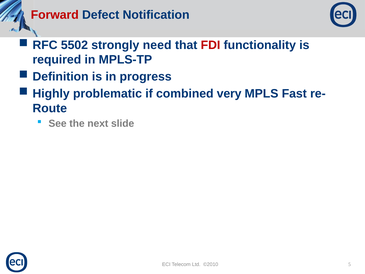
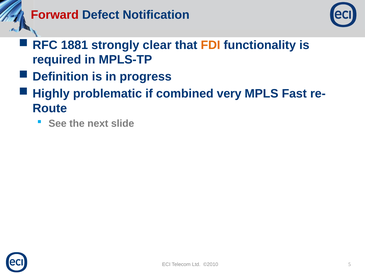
5502: 5502 -> 1881 (74, 45)
need: need -> clear (157, 45)
FDI colour: red -> orange (211, 45)
